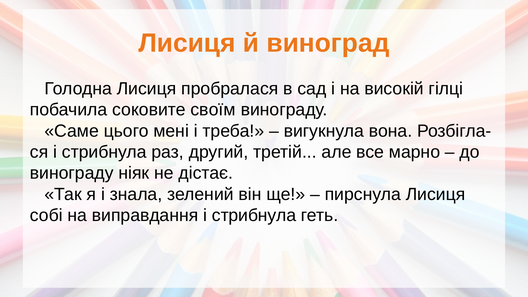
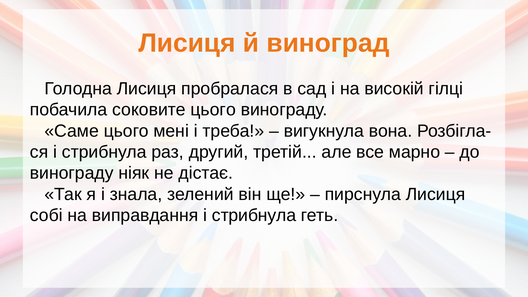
соковите своїм: своїм -> цього (213, 110)
